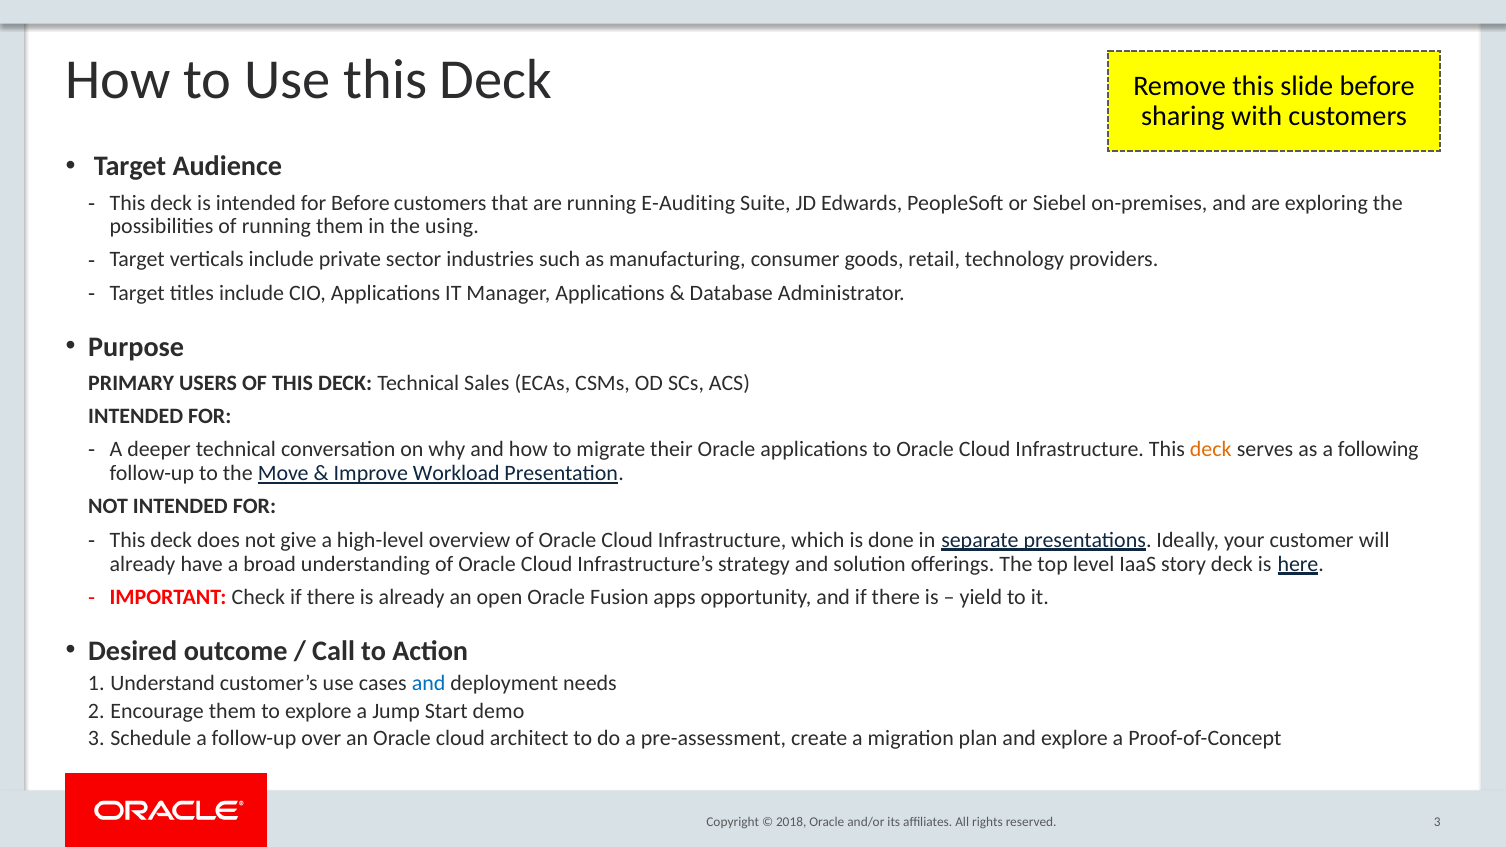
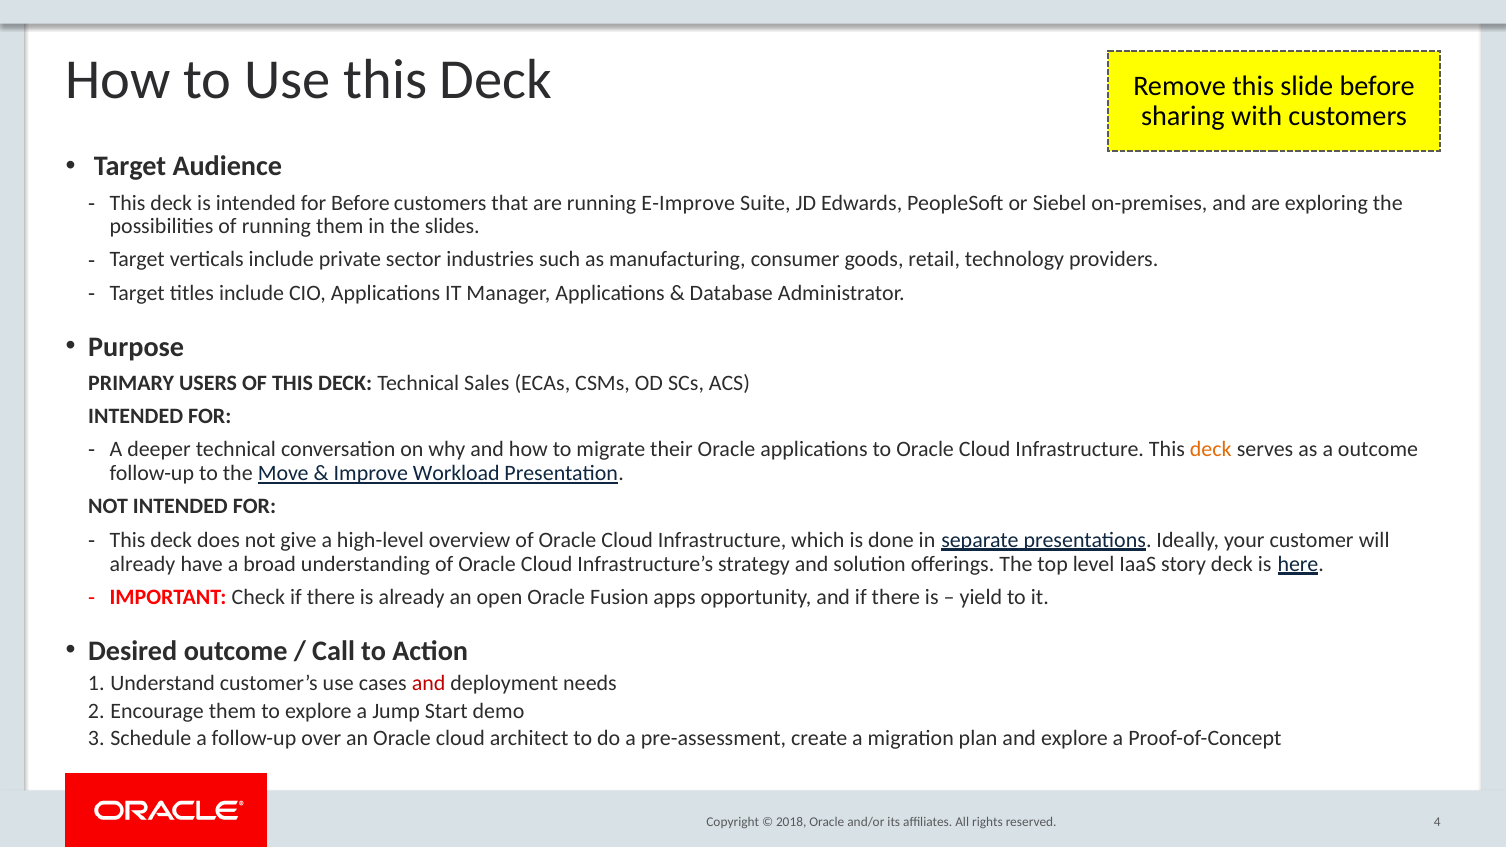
E-Auditing: E-Auditing -> E-Improve (688, 203)
using: using -> slides (452, 227)
a following: following -> outcome (1378, 449)
and colour: blue -> red (429, 683)
3: 3 -> 4 (1437, 822)
